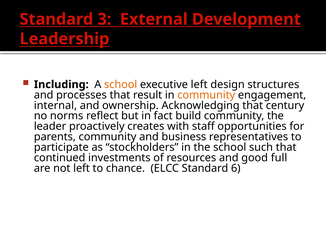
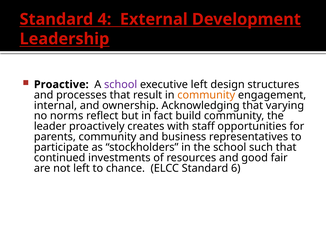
3: 3 -> 4 (104, 19)
Including: Including -> Proactive (61, 84)
school colour: orange -> purple (121, 84)
century: century -> varying (285, 105)
full: full -> fair (279, 157)
